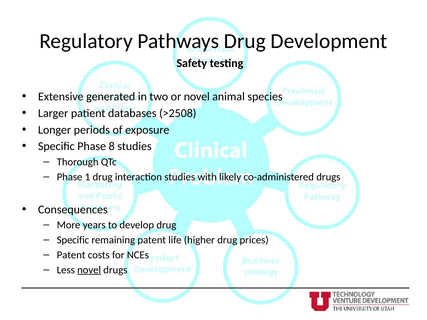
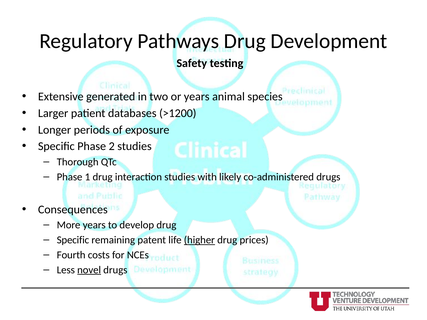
or novel: novel -> years (197, 97)
>2508: >2508 -> >1200 (178, 113)
8: 8 -> 2 (112, 147)
higher underline: none -> present (199, 240)
Patent: Patent -> Fourth (71, 255)
